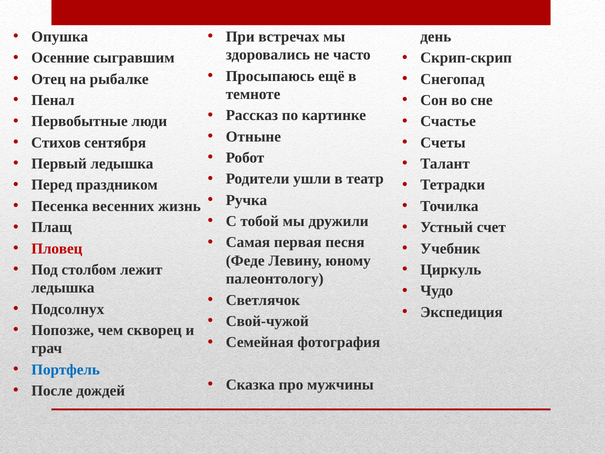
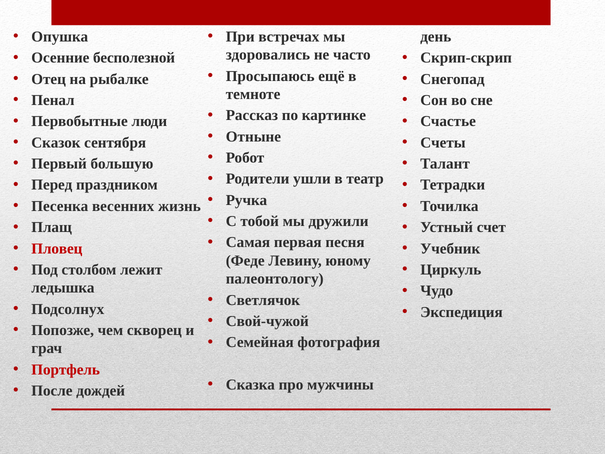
сыгравшим: сыгравшим -> бесполезной (134, 58)
Стихов: Стихов -> Сказок (56, 143)
Первый ледышка: ледышка -> большую (122, 164)
Портфель colour: blue -> red (66, 369)
